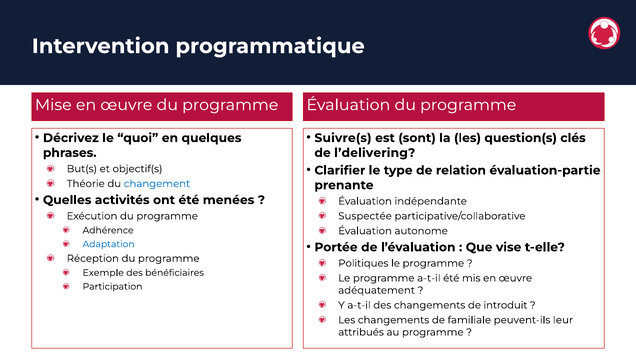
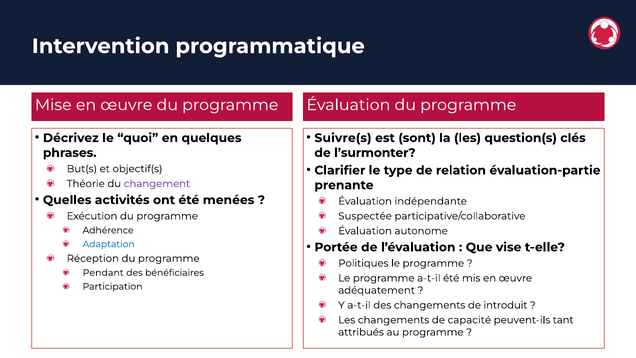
l’delivering: l’delivering -> l’surmonter (375, 153)
changement colour: blue -> purple (157, 184)
Exemple: Exemple -> Pendant (103, 273)
familiale: familiale -> capacité (469, 320)
leur: leur -> tant (563, 320)
